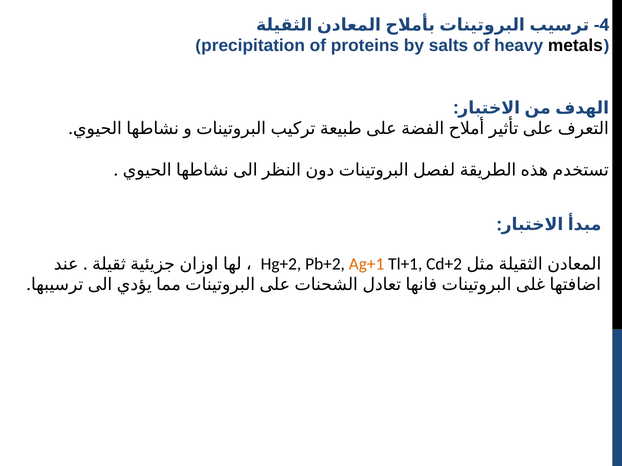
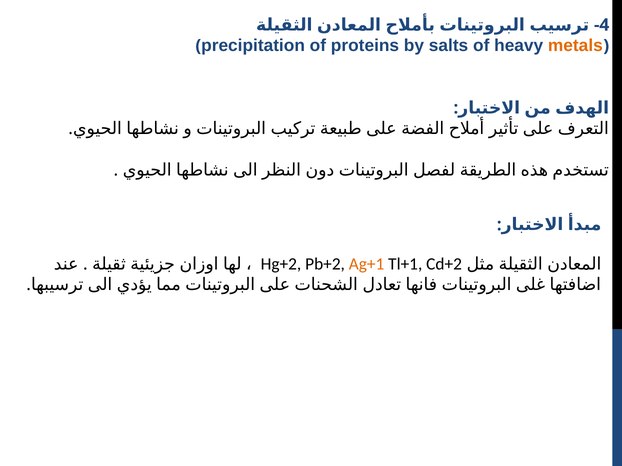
metals colour: black -> orange (575, 46)
